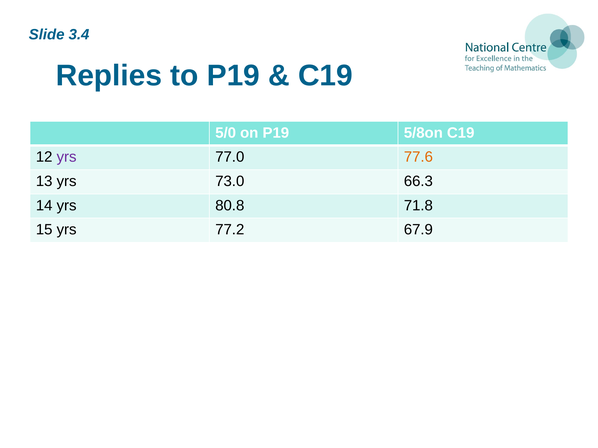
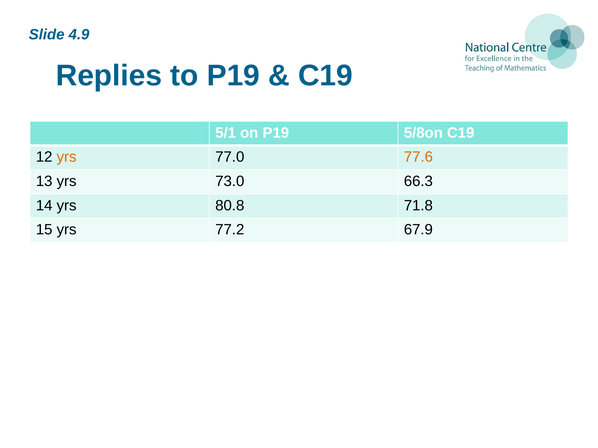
3.4: 3.4 -> 4.9 (79, 35)
5/0: 5/0 -> 5/1 (226, 133)
yrs colour: purple -> orange (67, 157)
